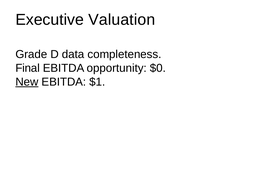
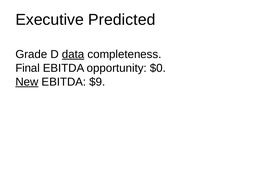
Valuation: Valuation -> Predicted (122, 20)
data underline: none -> present (73, 54)
$1: $1 -> $9 (97, 82)
